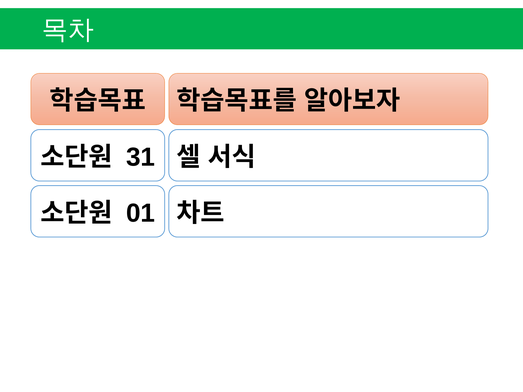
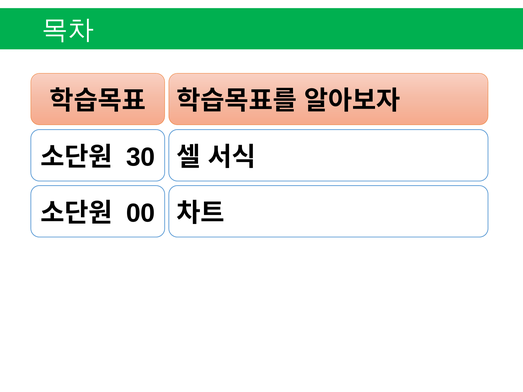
31: 31 -> 30 (141, 157)
01: 01 -> 00 (141, 213)
